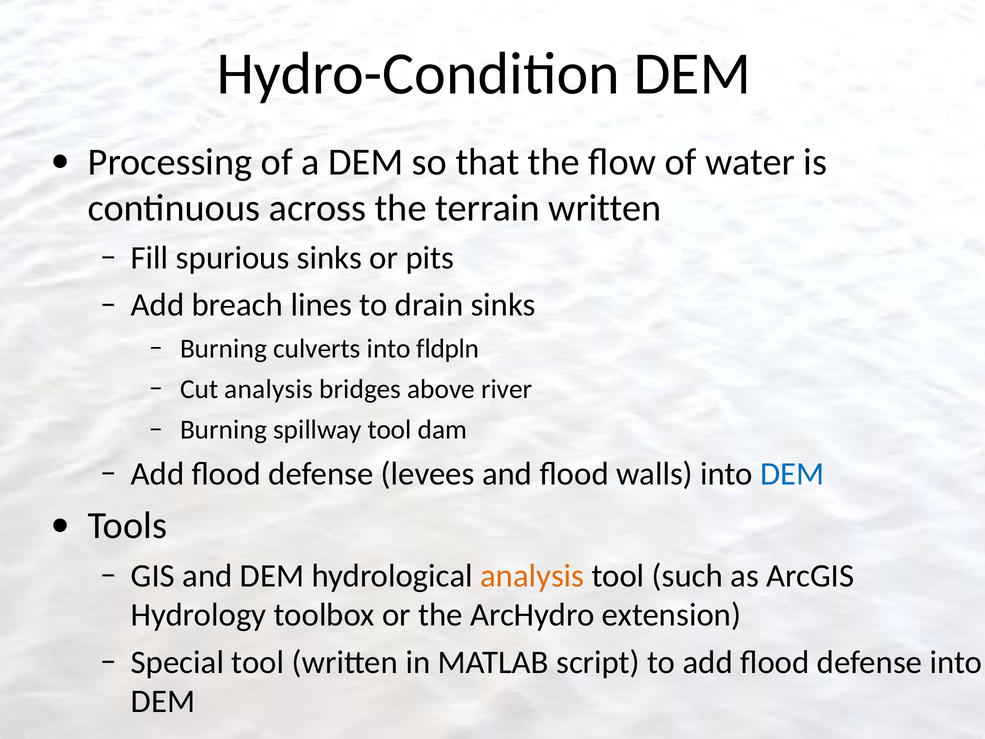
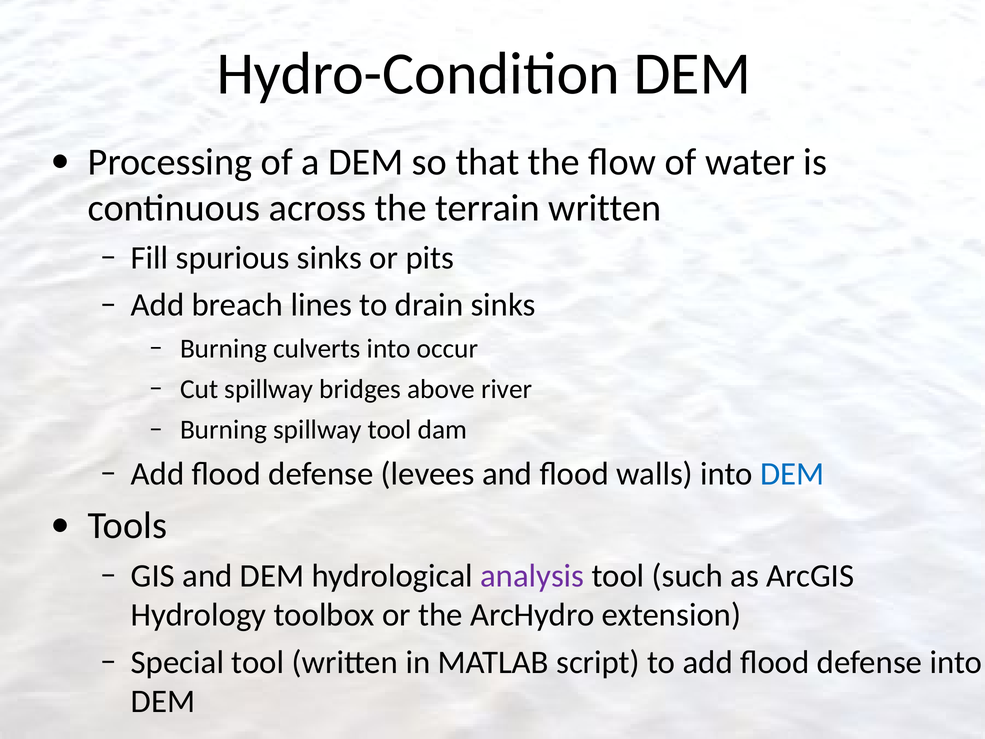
fldpln: fldpln -> occur (448, 348)
Cut analysis: analysis -> spillway (269, 389)
analysis colour: orange -> purple (532, 576)
